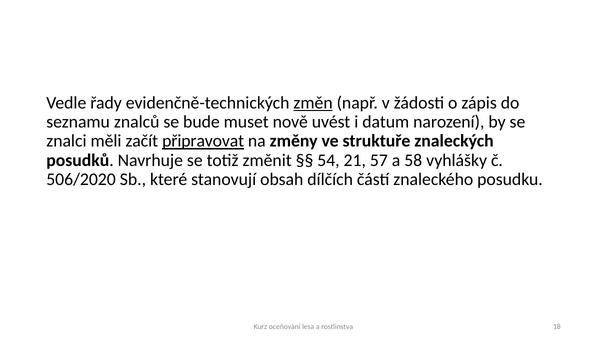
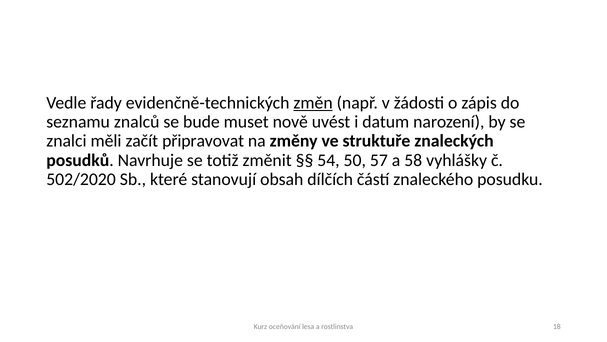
připravovat underline: present -> none (203, 141)
21: 21 -> 50 (355, 160)
506/2020: 506/2020 -> 502/2020 (81, 179)
